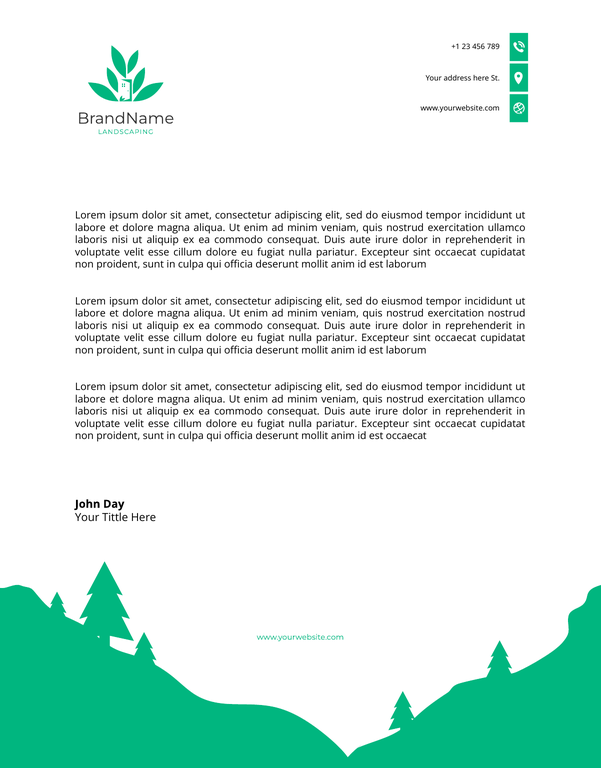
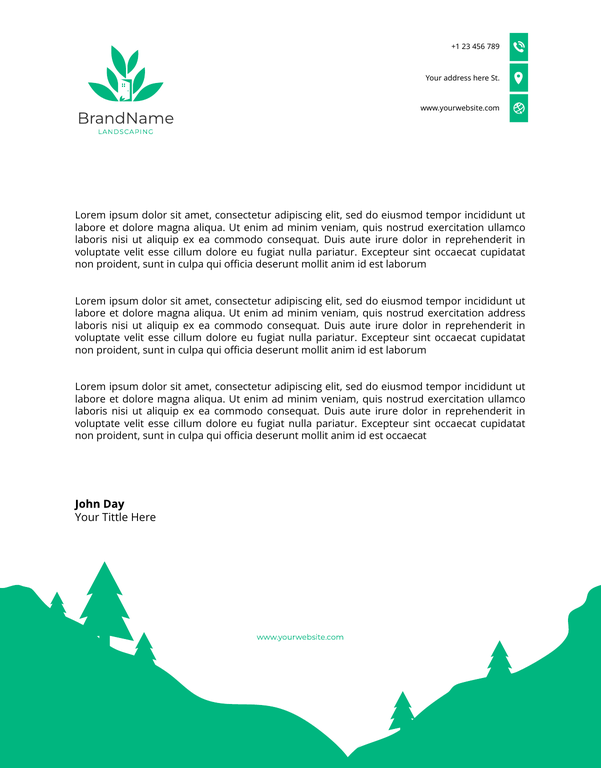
exercitation nostrud: nostrud -> address (507, 314)
